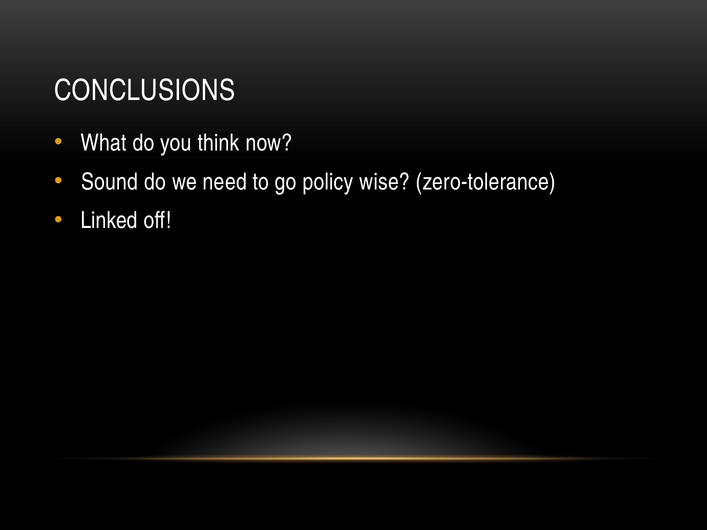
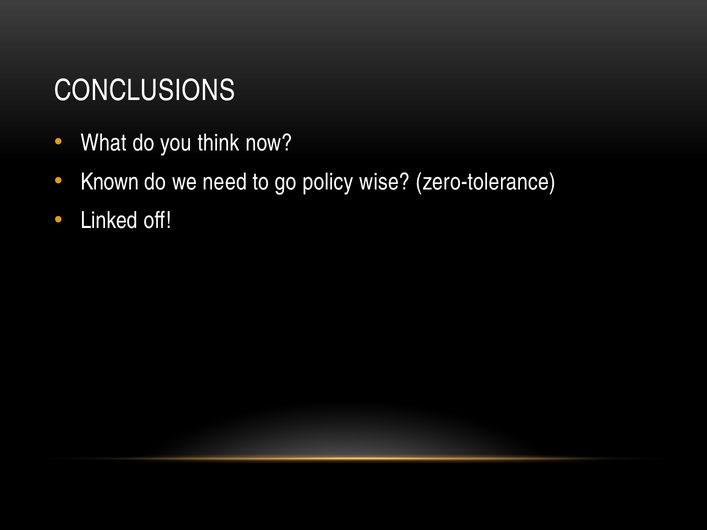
Sound: Sound -> Known (110, 182)
